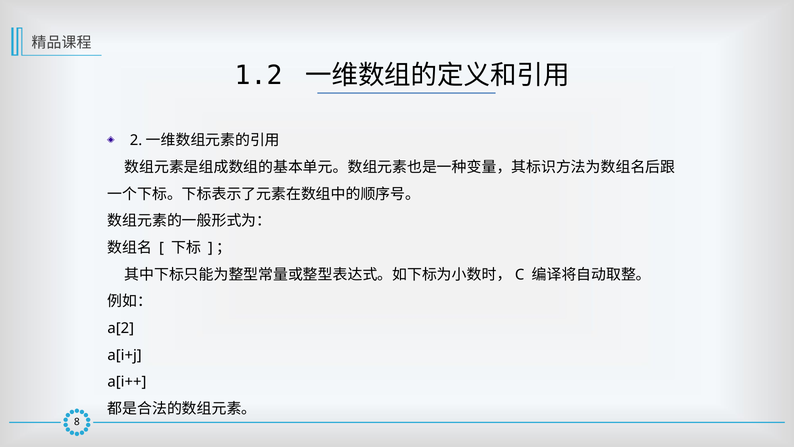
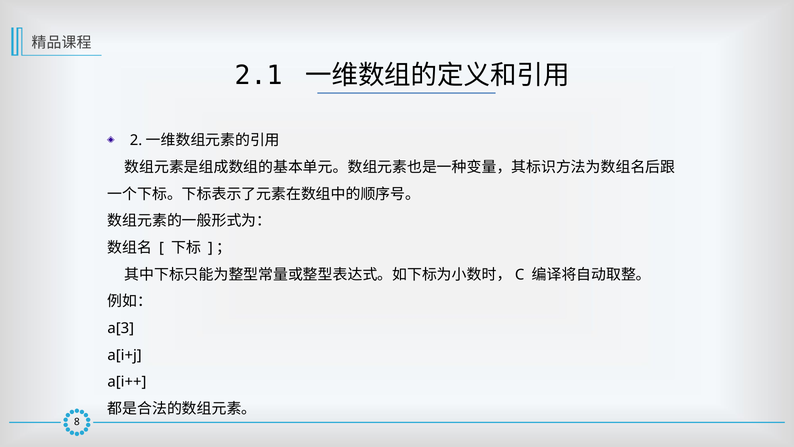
1.2: 1.2 -> 2.1 (259, 75)
a[2: a[2 -> a[3 (121, 328)
